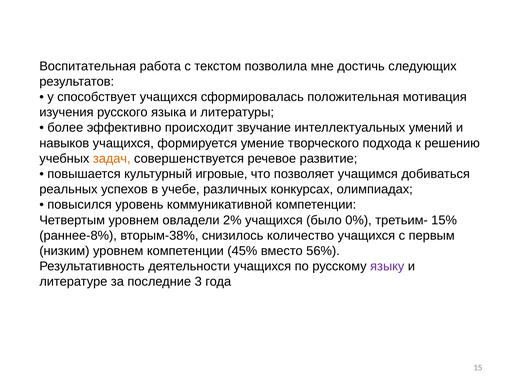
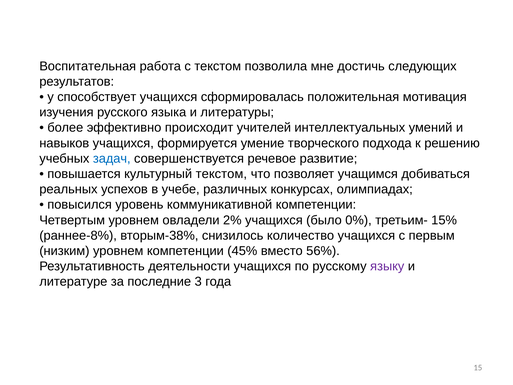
звучание: звучание -> учителей (264, 128)
задач colour: orange -> blue (112, 158)
культурный игровые: игровые -> текстом (221, 174)
